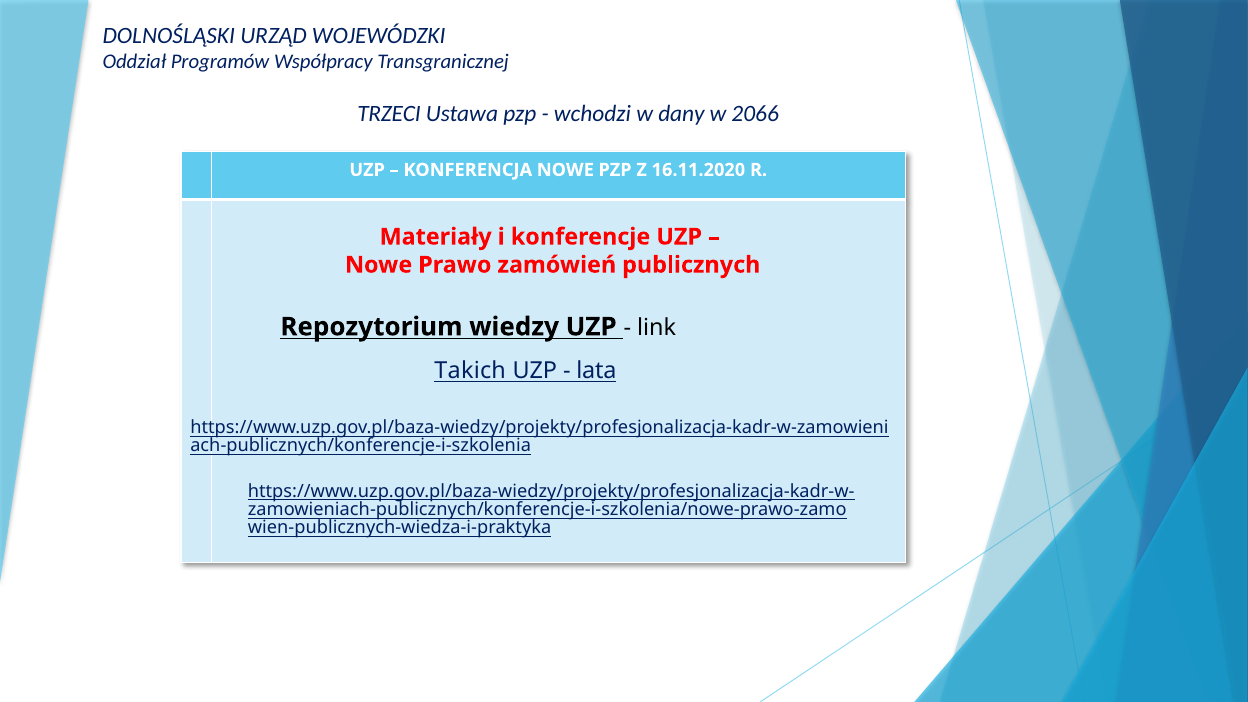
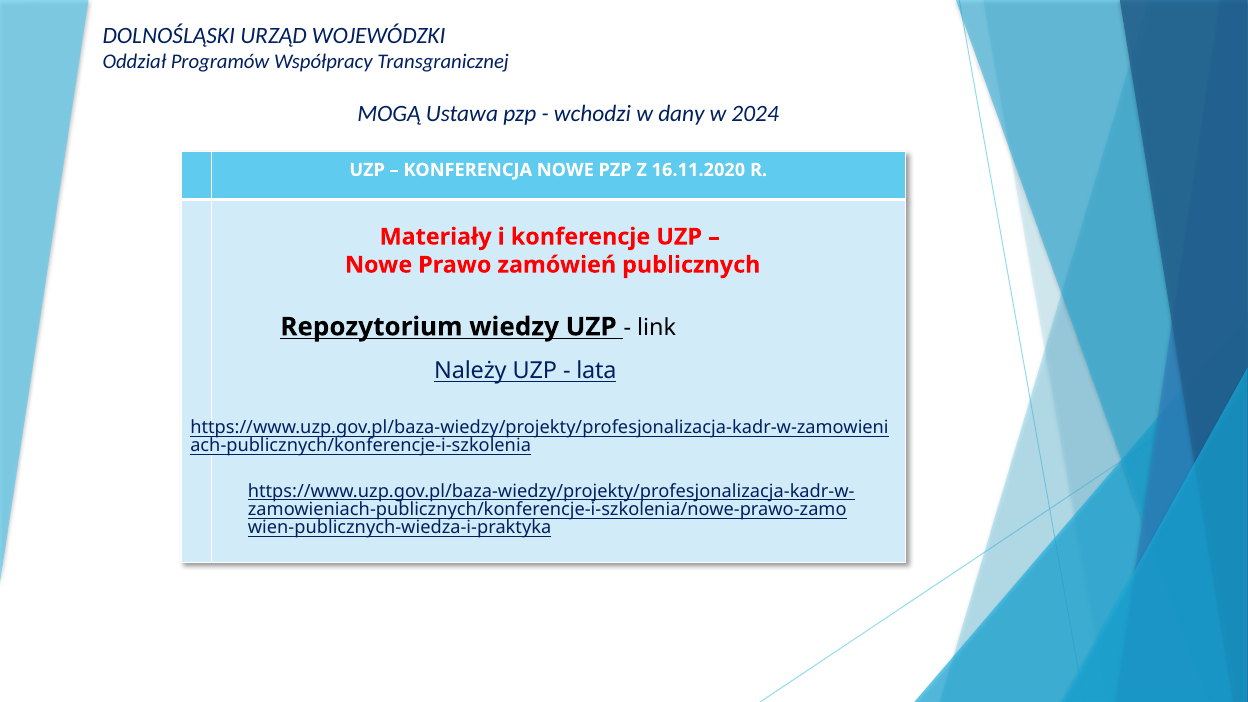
TRZECI: TRZECI -> MOGĄ (389, 114)
2066: 2066 -> 2024 (755, 114)
Takich: Takich -> Należy (470, 371)
